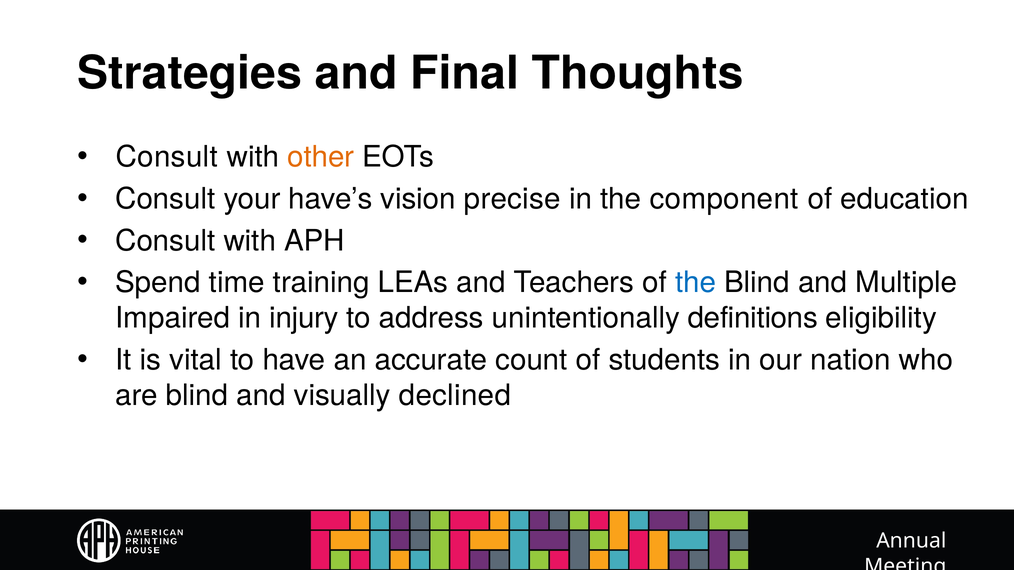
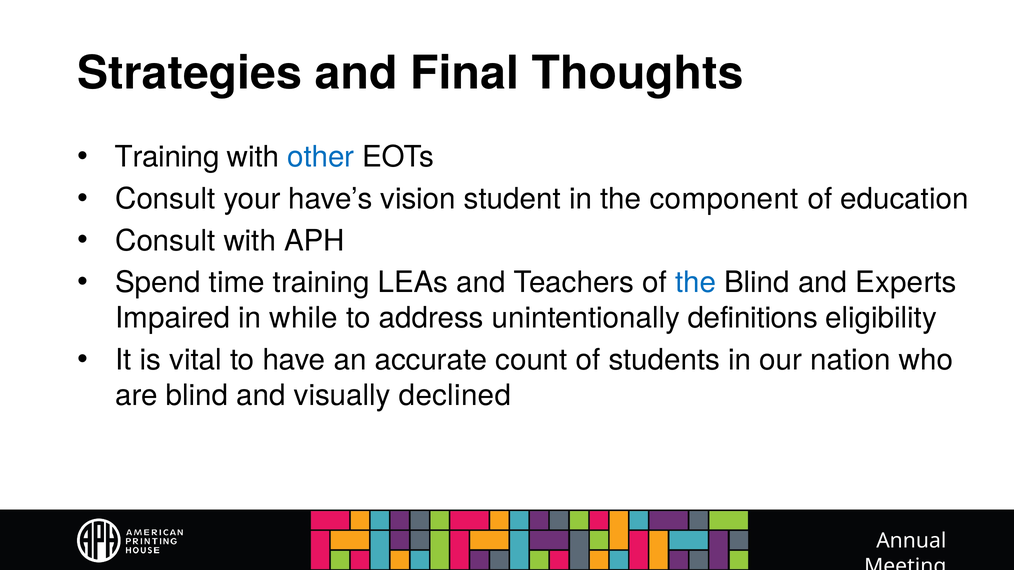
Consult: Consult -> Training (167, 157)
other colour: orange -> blue (321, 157)
precise: precise -> student (512, 199)
Multiple: Multiple -> Experts (906, 283)
injury: injury -> while (304, 318)
